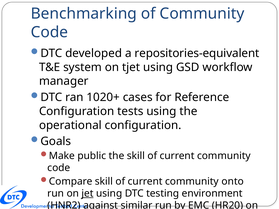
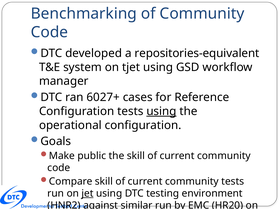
1020+: 1020+ -> 6027+ (103, 97)
using underline: none -> present (161, 111)
community onto: onto -> tests (233, 181)
